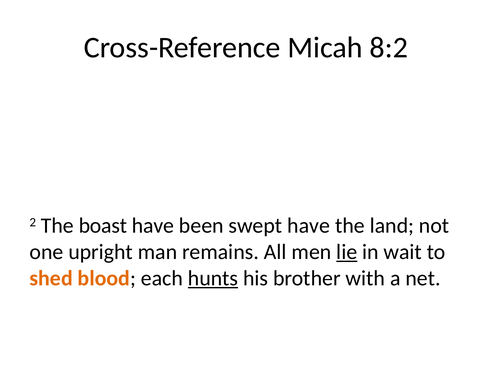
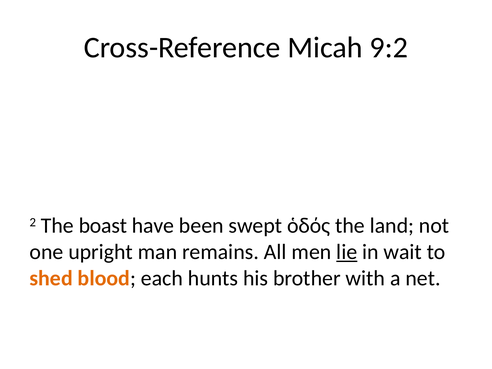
8:2: 8:2 -> 9:2 (389, 48)
swept have: have -> ὁδός (309, 226)
hunts underline: present -> none (213, 278)
